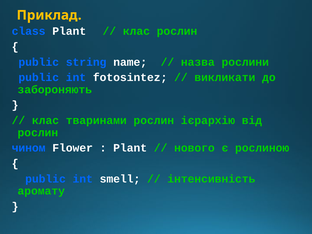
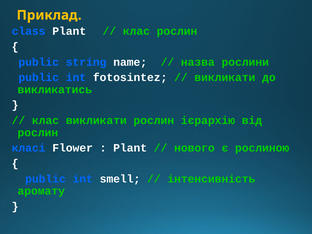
забороняють: забороняють -> викликатись (55, 90)
клас тваринами: тваринами -> викликати (96, 120)
чином: чином -> класі (29, 148)
